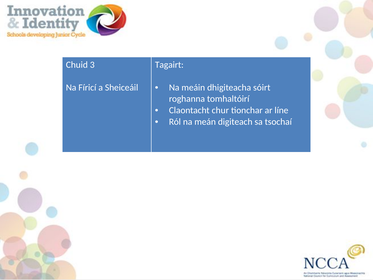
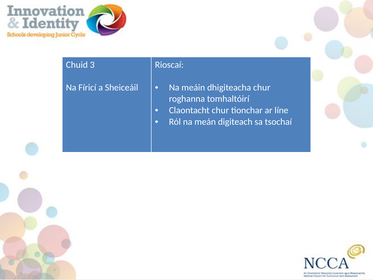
Tagairt: Tagairt -> Rioscaí (169, 65)
dhigiteacha sóirt: sóirt -> chur (262, 87)
